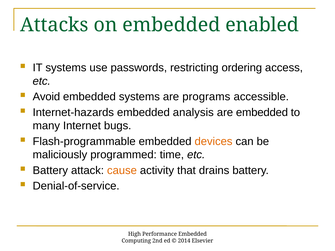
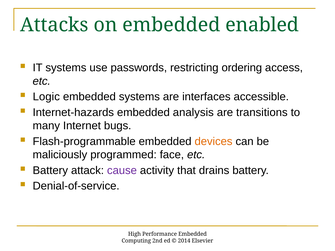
Avoid: Avoid -> Logic (46, 97)
programs: programs -> interfaces (206, 97)
are embedded: embedded -> transitions (262, 112)
time: time -> face (172, 155)
cause colour: orange -> purple (122, 171)
